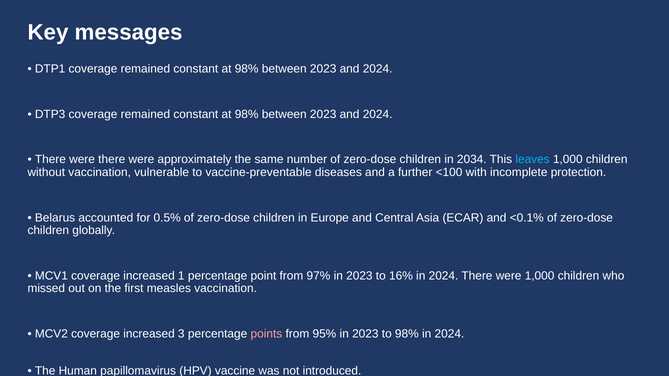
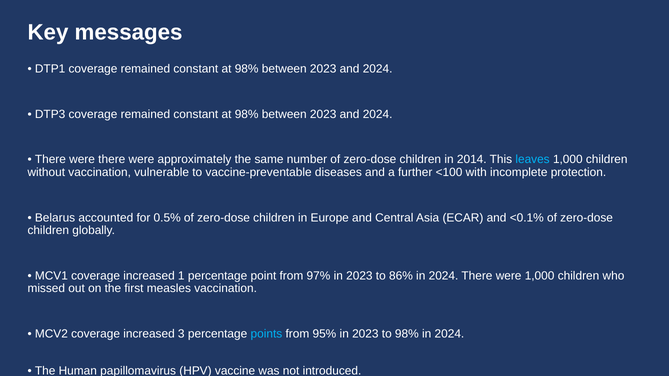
2034: 2034 -> 2014 (472, 160)
16%: 16% -> 86% (401, 276)
points colour: pink -> light blue (266, 334)
